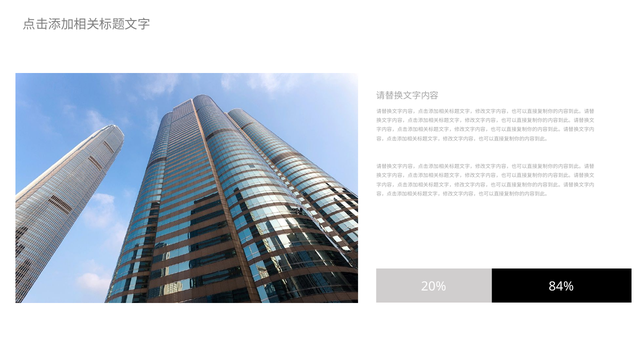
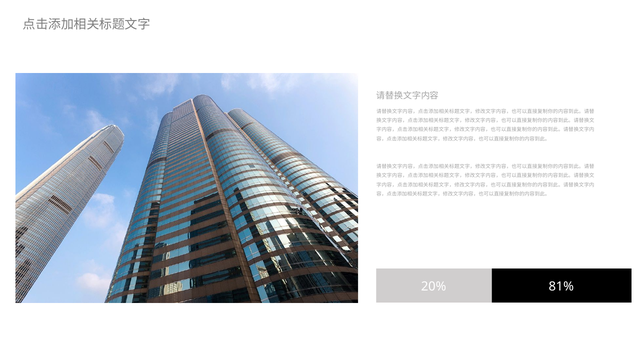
84%: 84% -> 81% (561, 287)
